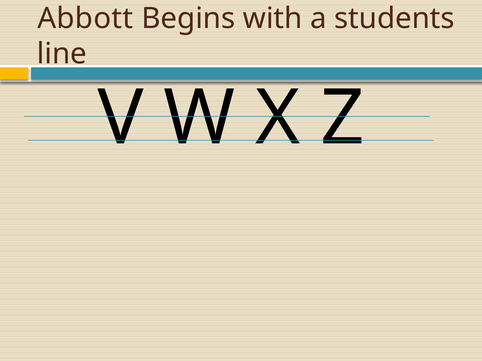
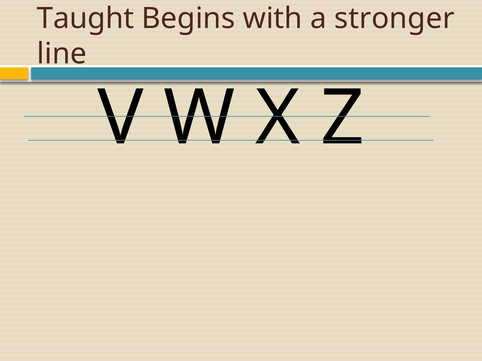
Abbott: Abbott -> Taught (85, 19)
students: students -> stronger (394, 19)
